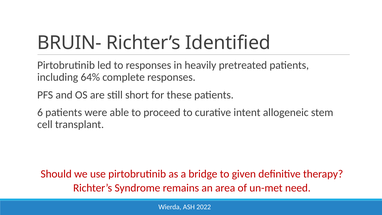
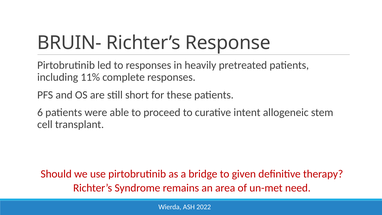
Identified: Identified -> Response (228, 43)
64%: 64% -> 11% (90, 77)
